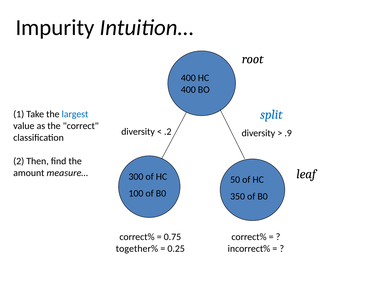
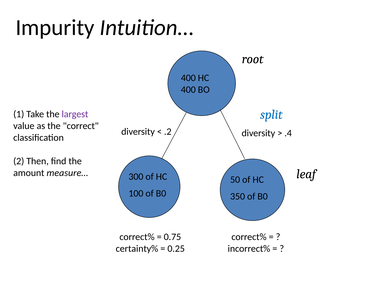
largest colour: blue -> purple (75, 114)
.9: .9 -> .4 (288, 133)
together%: together% -> certainty% (137, 248)
